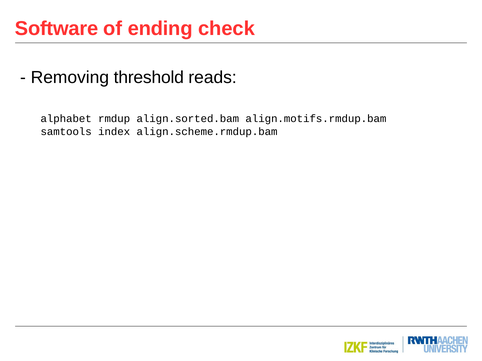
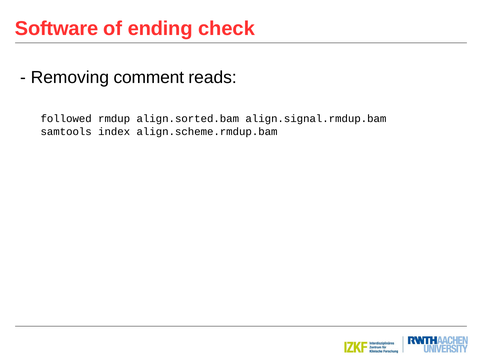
threshold: threshold -> comment (149, 78)
alphabet: alphabet -> followed (66, 119)
align.motifs.rmdup.bam: align.motifs.rmdup.bam -> align.signal.rmdup.bam (316, 119)
